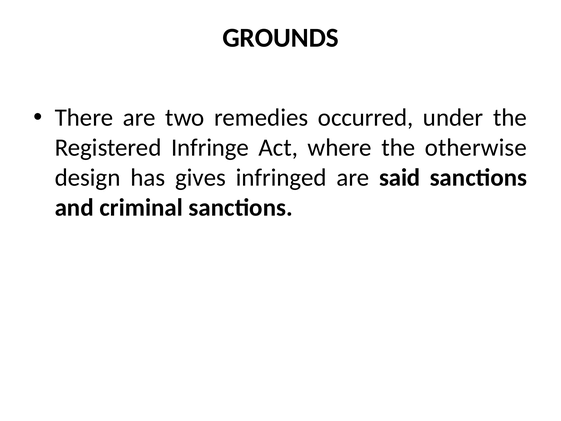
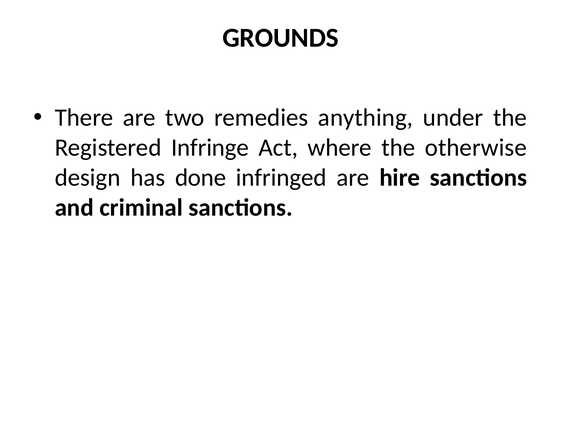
occurred: occurred -> anything (366, 118)
gives: gives -> done (201, 178)
said: said -> hire (400, 178)
